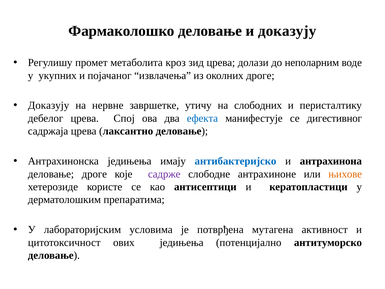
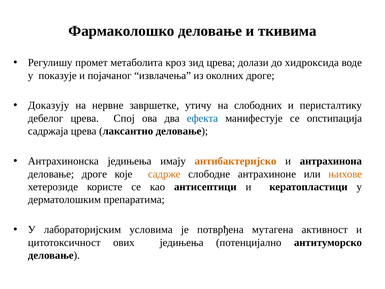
и доказују: доказују -> ткивима (287, 31)
неполарним: неполарним -> хидроксида (312, 63)
укупних: укупних -> показује (58, 75)
дигестивног: дигестивног -> опстипација (334, 118)
антибактеријско colour: blue -> orange (236, 161)
садрже colour: purple -> orange (164, 174)
